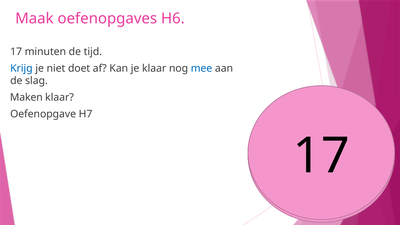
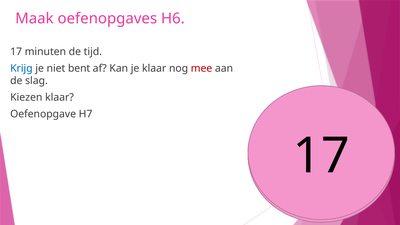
doet: doet -> bent (79, 68)
mee colour: blue -> red (202, 68)
Maken: Maken -> Kiezen (26, 97)
